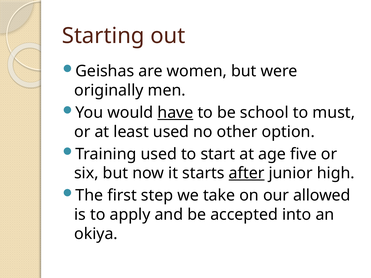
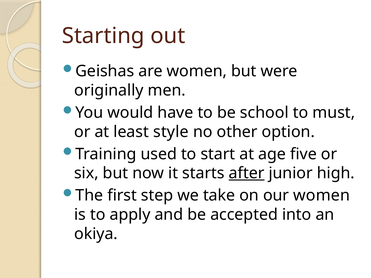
have underline: present -> none (175, 113)
least used: used -> style (171, 132)
our allowed: allowed -> women (322, 196)
